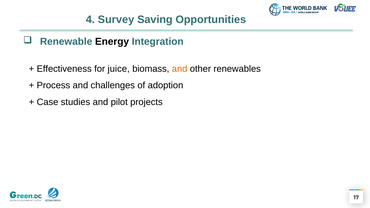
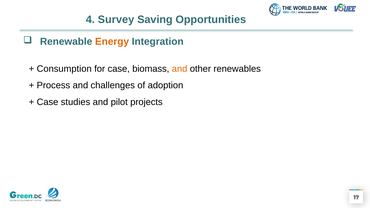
Energy colour: black -> orange (112, 42)
Effectiveness: Effectiveness -> Consumption (64, 69)
for juice: juice -> case (119, 69)
